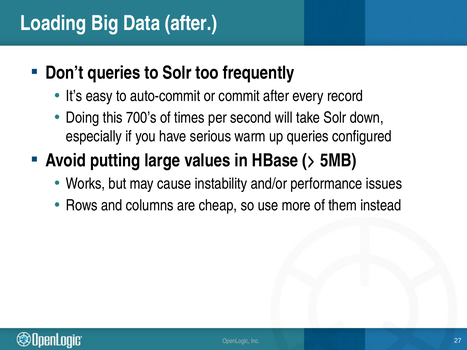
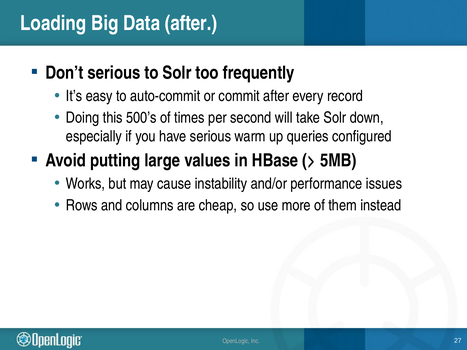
Don’t queries: queries -> serious (114, 73)
700’s: 700’s -> 500’s (141, 118)
